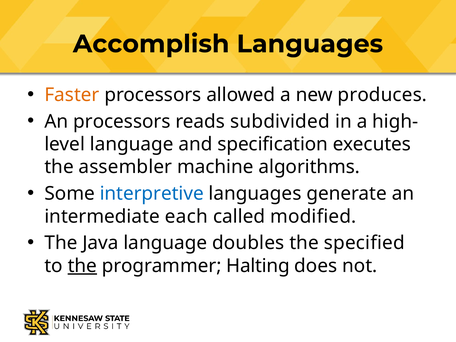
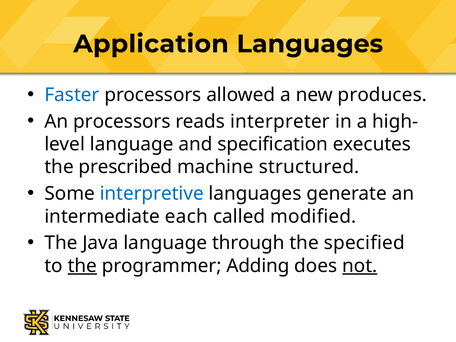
Accomplish: Accomplish -> Application (151, 44)
Faster colour: orange -> blue (72, 95)
subdivided: subdivided -> interpreter (280, 121)
assembler: assembler -> prescribed (125, 167)
algorithms: algorithms -> structured (309, 167)
doubles: doubles -> through (248, 243)
Halting: Halting -> Adding (258, 266)
not underline: none -> present (360, 266)
